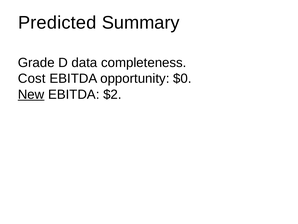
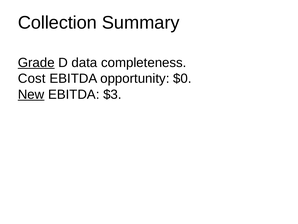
Predicted: Predicted -> Collection (57, 23)
Grade underline: none -> present (36, 62)
$2: $2 -> $3 (112, 94)
